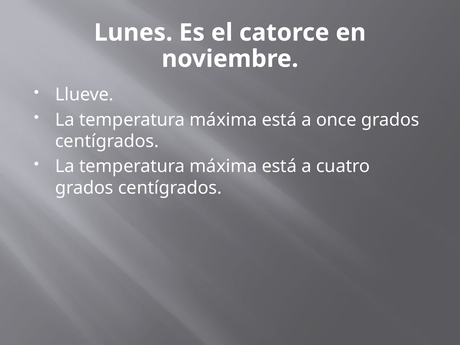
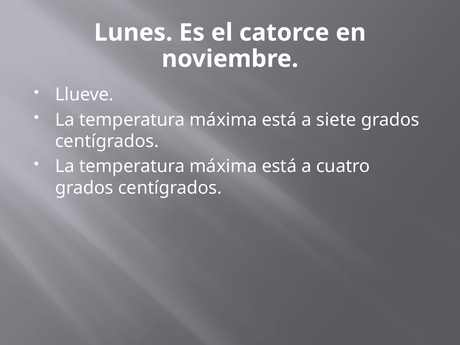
once: once -> siete (336, 120)
